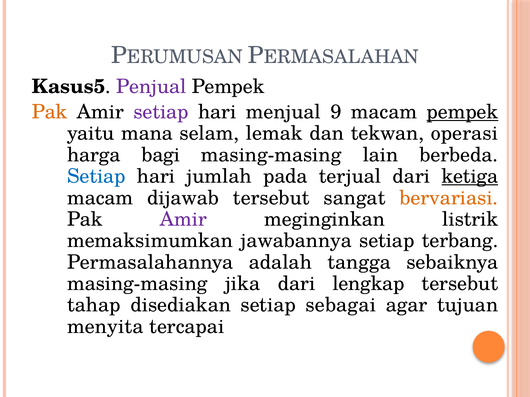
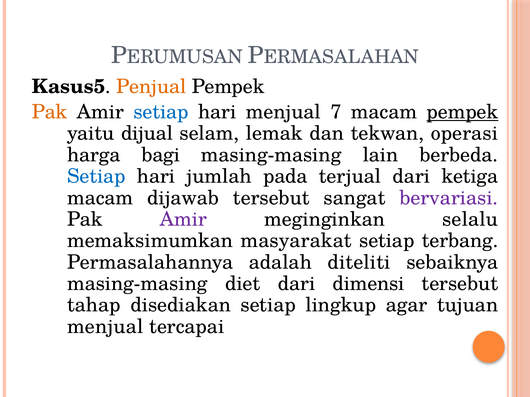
Penjual colour: purple -> orange (151, 87)
setiap colour: purple -> blue (161, 112)
9: 9 -> 7 (336, 112)
mana: mana -> dijual (147, 134)
ketiga underline: present -> none (470, 177)
bervariasi colour: orange -> purple (449, 198)
listrik: listrik -> selalu (470, 220)
jawabannya: jawabannya -> masyarakat (296, 241)
tangga: tangga -> diteliti (359, 263)
jika: jika -> diet (243, 284)
lengkap: lengkap -> dimensi (368, 284)
sebagai: sebagai -> lingkup (341, 305)
menyita: menyita -> menjual (105, 327)
